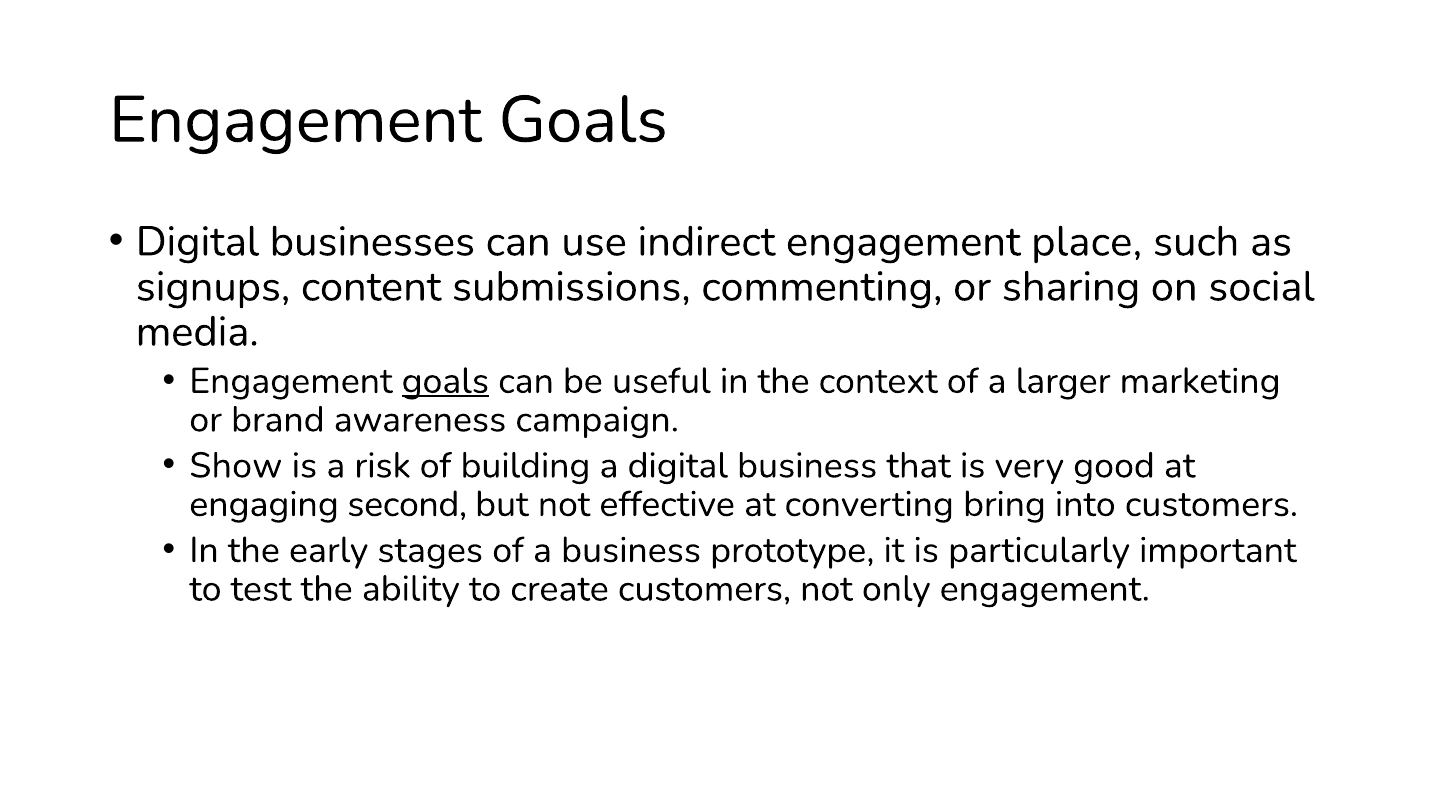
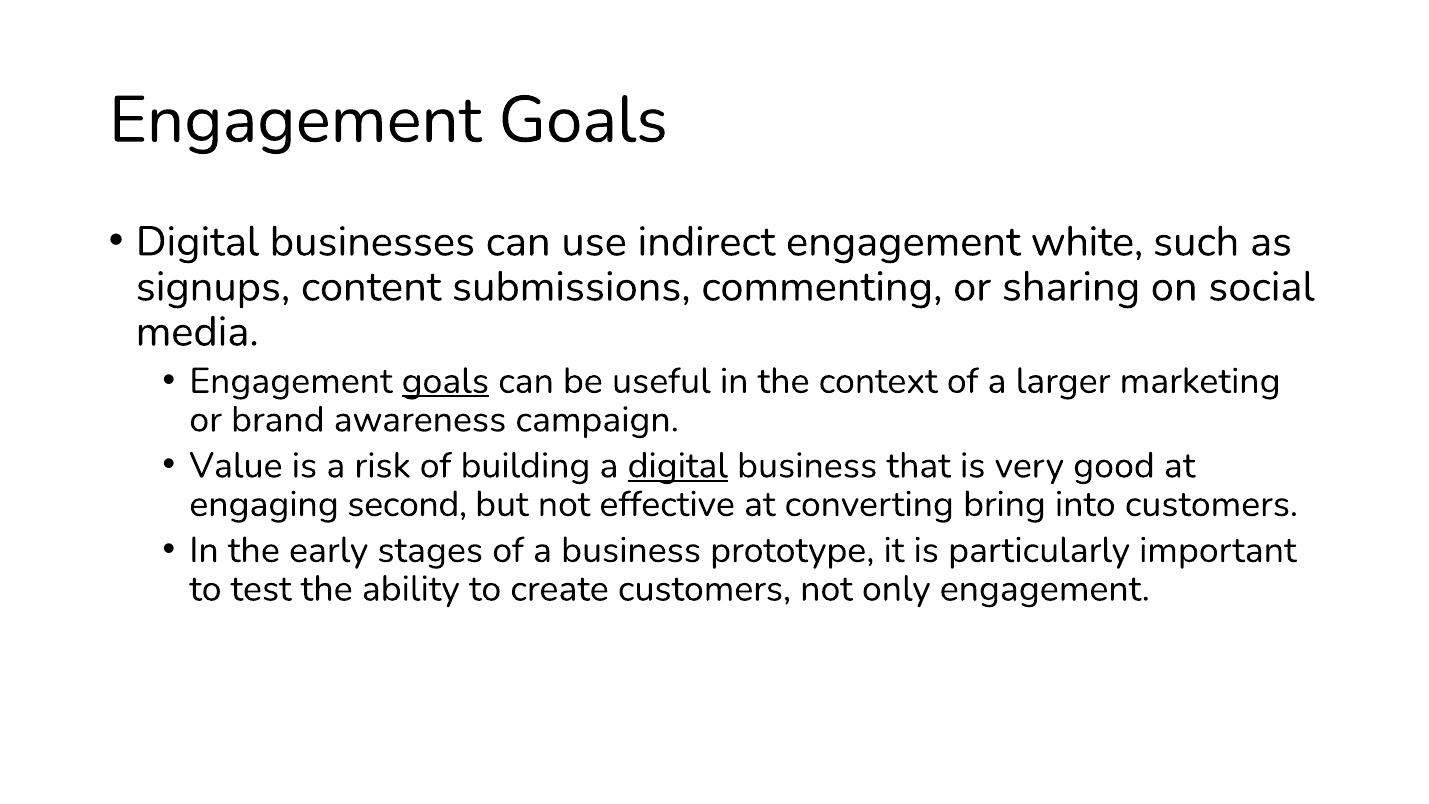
place: place -> white (1087, 242)
Show: Show -> Value (236, 465)
digital underline: none -> present (678, 465)
